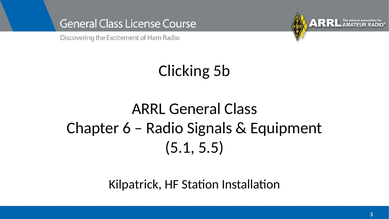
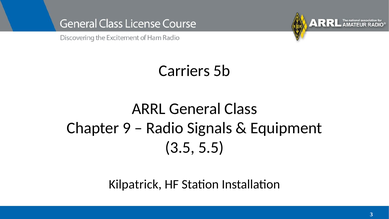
Clicking: Clicking -> Carriers (184, 71)
6: 6 -> 9 (127, 128)
5.1: 5.1 -> 3.5 (180, 147)
